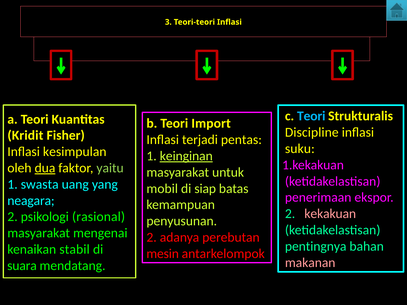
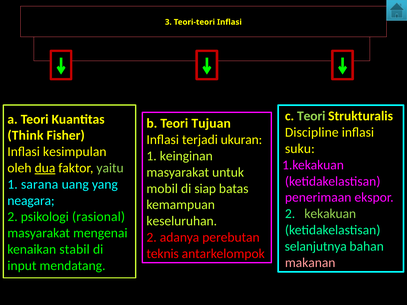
Teori colour: light blue -> light green (311, 116)
Import: Import -> Tujuan (211, 124)
Kridit: Kridit -> Think (25, 136)
pentas: pentas -> ukuran (241, 140)
keinginan underline: present -> none (186, 156)
swasta: swasta -> sarana (40, 184)
kekakuan colour: pink -> light green (330, 214)
penyusunan: penyusunan -> keseluruhan (182, 221)
pentingnya: pentingnya -> selanjutnya (316, 246)
mesin: mesin -> teknis (163, 254)
suara: suara -> input (22, 266)
